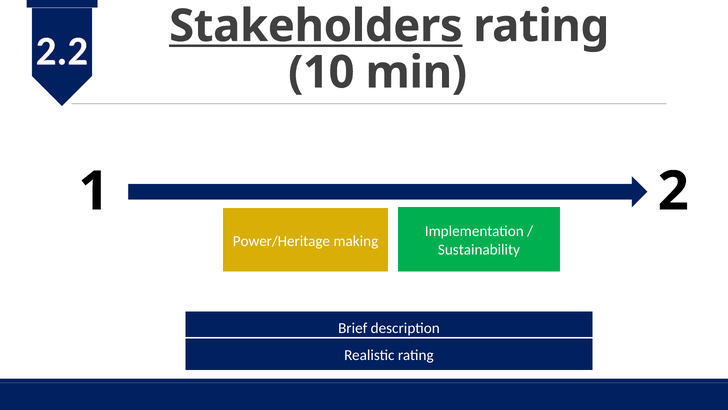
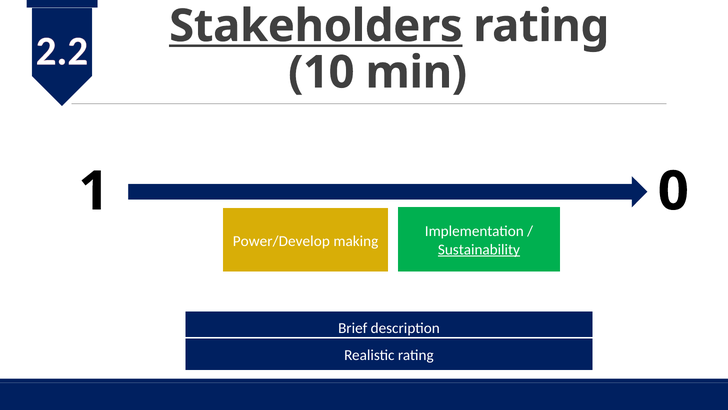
2: 2 -> 0 (673, 191)
Power/Heritage: Power/Heritage -> Power/Develop (281, 241)
Sustainability underline: none -> present (479, 249)
